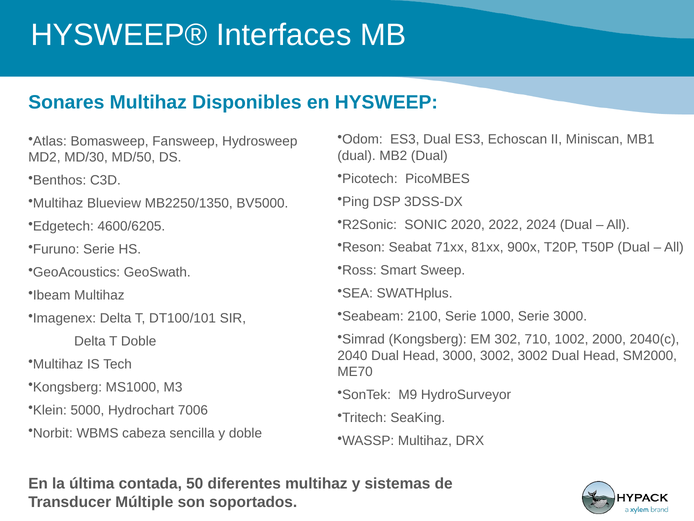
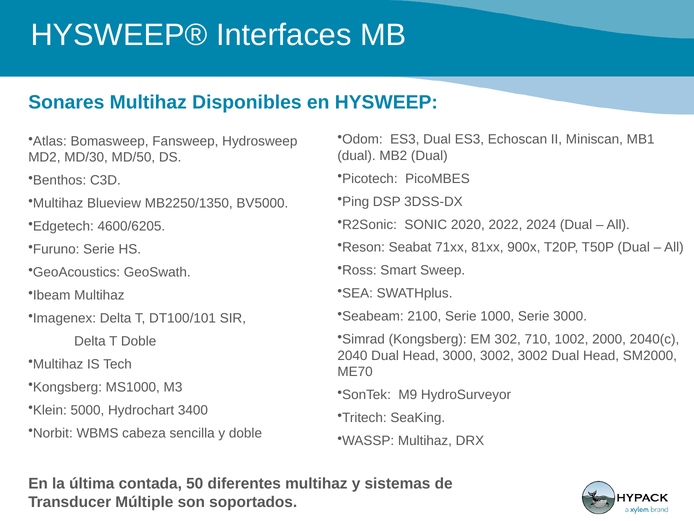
7006: 7006 -> 3400 (193, 410)
